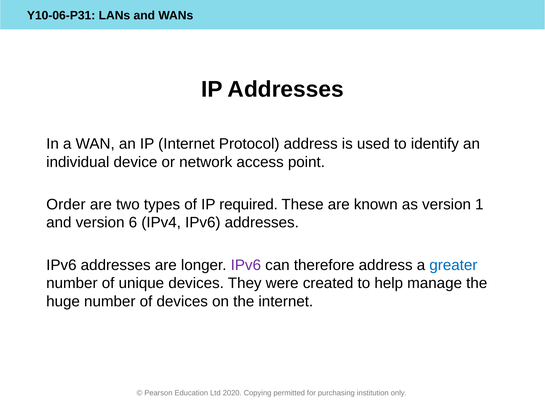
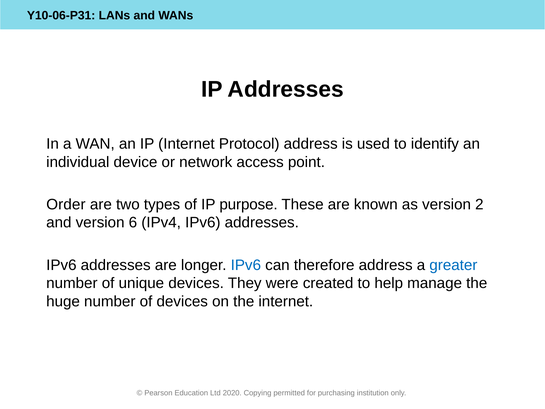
required: required -> purpose (249, 204)
1: 1 -> 2 (479, 204)
IPv6 colour: purple -> blue (246, 265)
